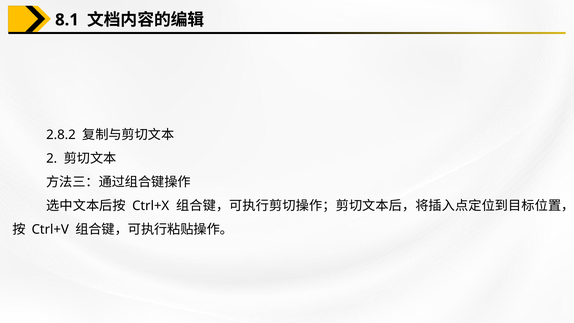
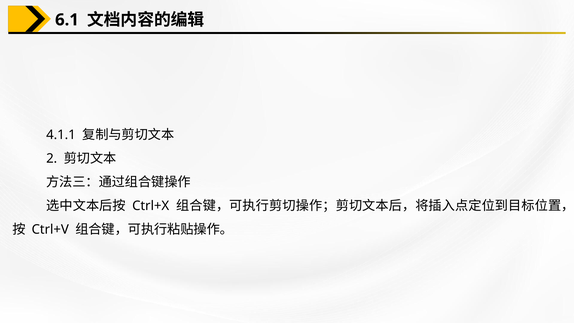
8.1: 8.1 -> 6.1 (67, 20)
2.8.2: 2.8.2 -> 4.1.1 (61, 135)
